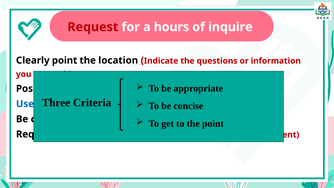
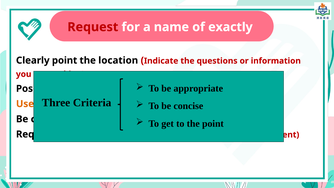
hours: hours -> name (171, 27)
inquire: inquire -> exactly (230, 27)
Use colour: blue -> orange (25, 104)
